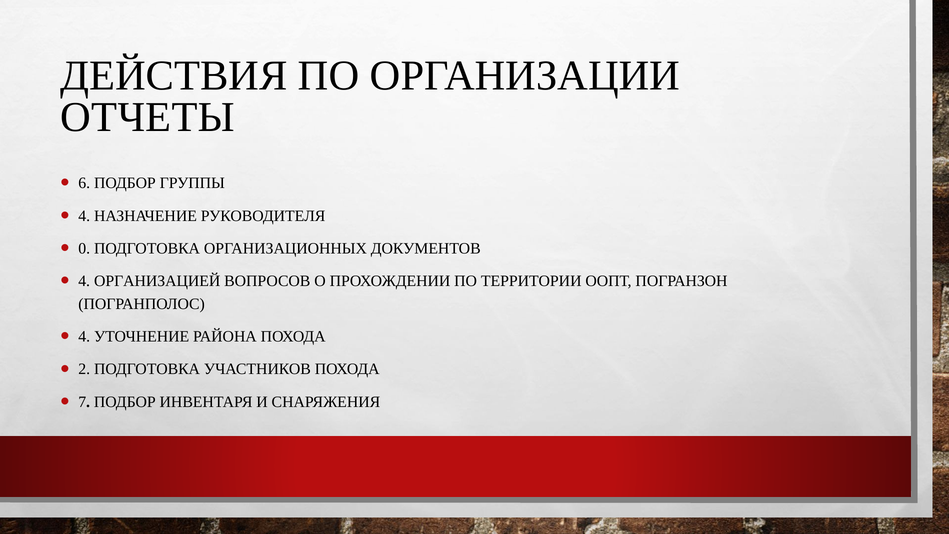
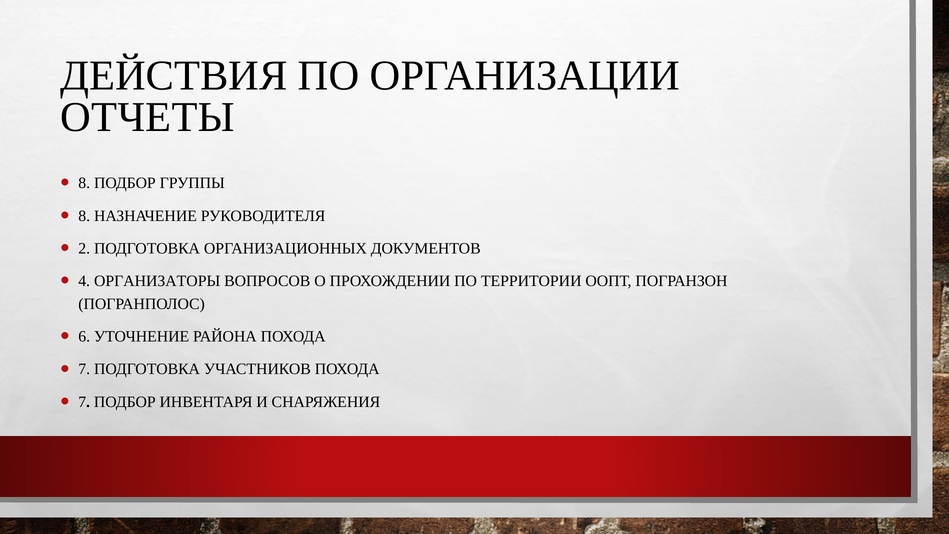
6: 6 -> 8 (84, 183)
4: 4 -> 8 (84, 216)
0: 0 -> 2 (84, 248)
ОРГАНИЗАЦИЕЙ: ОРГАНИЗАЦИЕЙ -> ОРГАНИЗАТОРЫ (157, 281)
4: 4 -> 6 (84, 336)
2: 2 -> 7 (84, 369)
